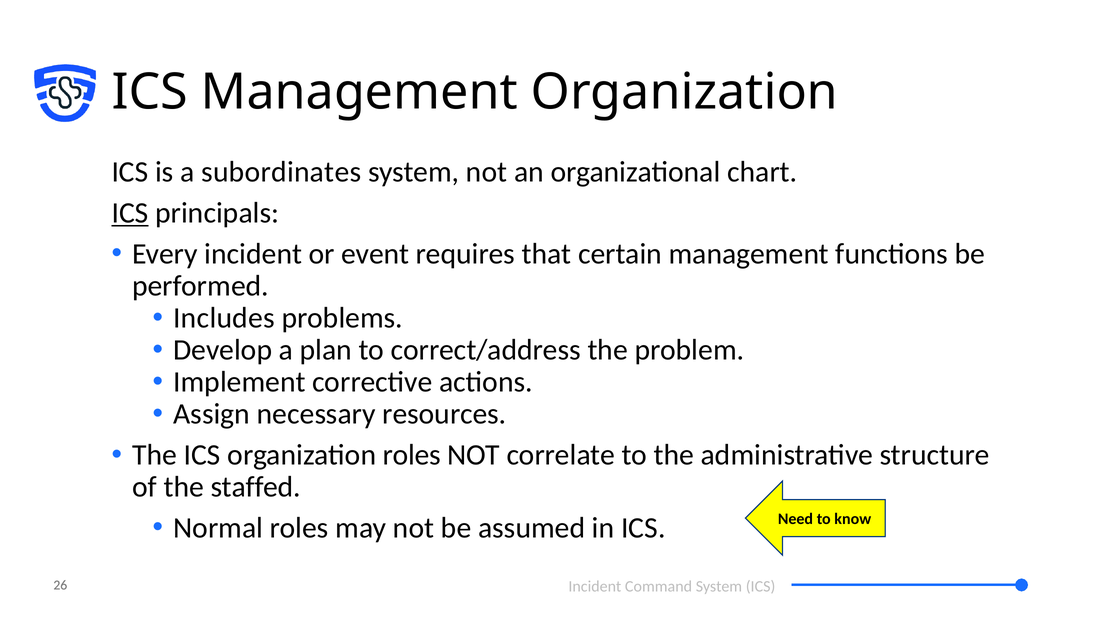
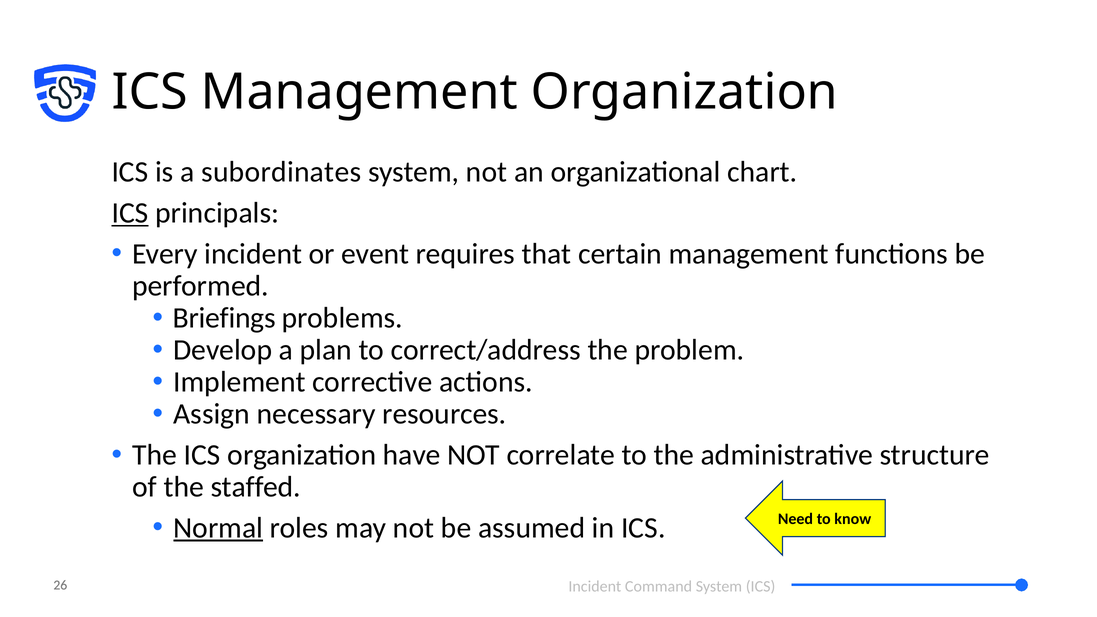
Includes: Includes -> Briefings (224, 318)
organization roles: roles -> have (412, 455)
Normal underline: none -> present (218, 528)
